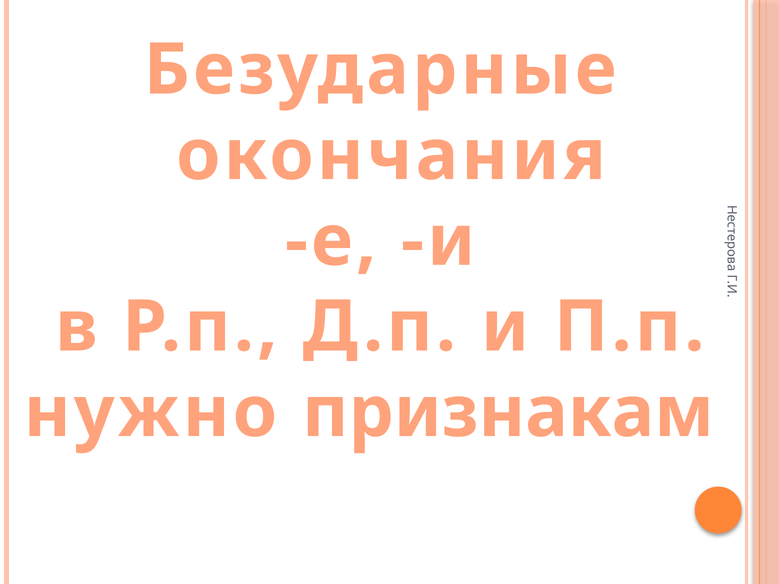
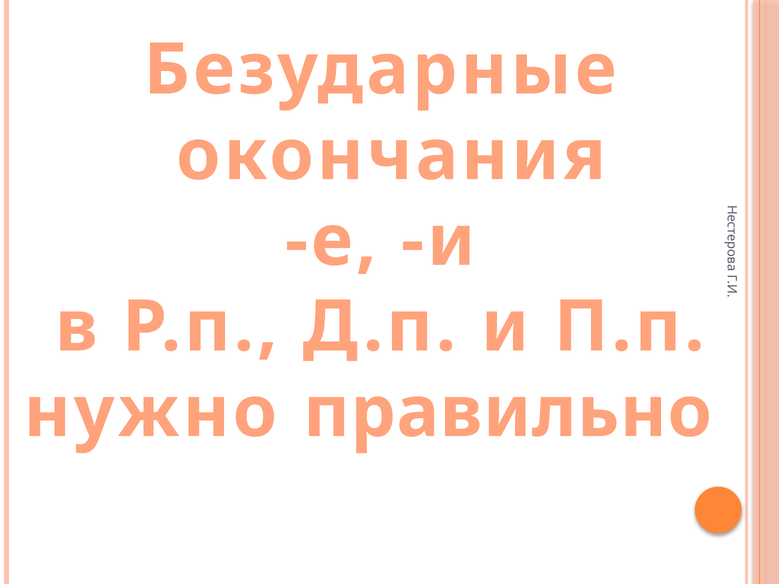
признакам: признакам -> правильно (508, 413)
